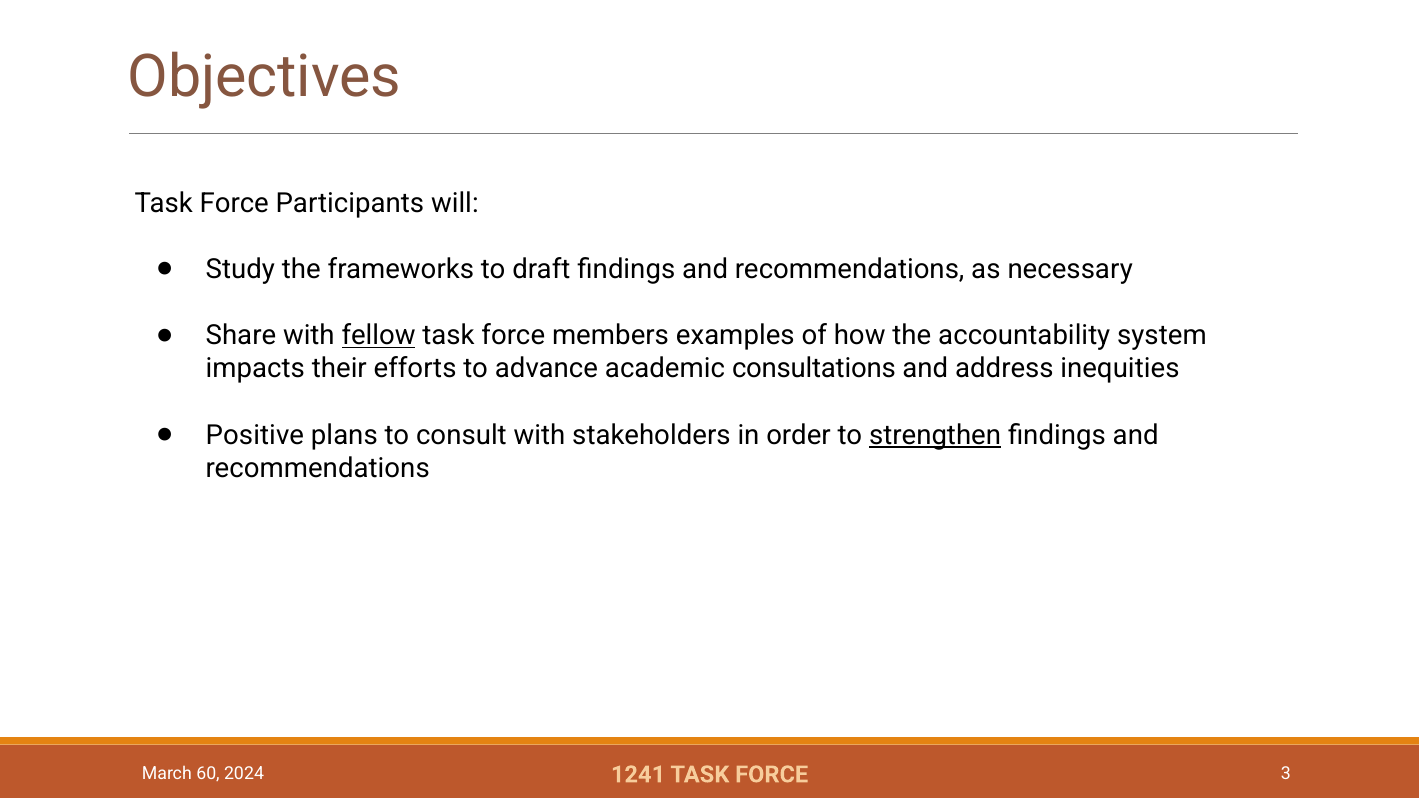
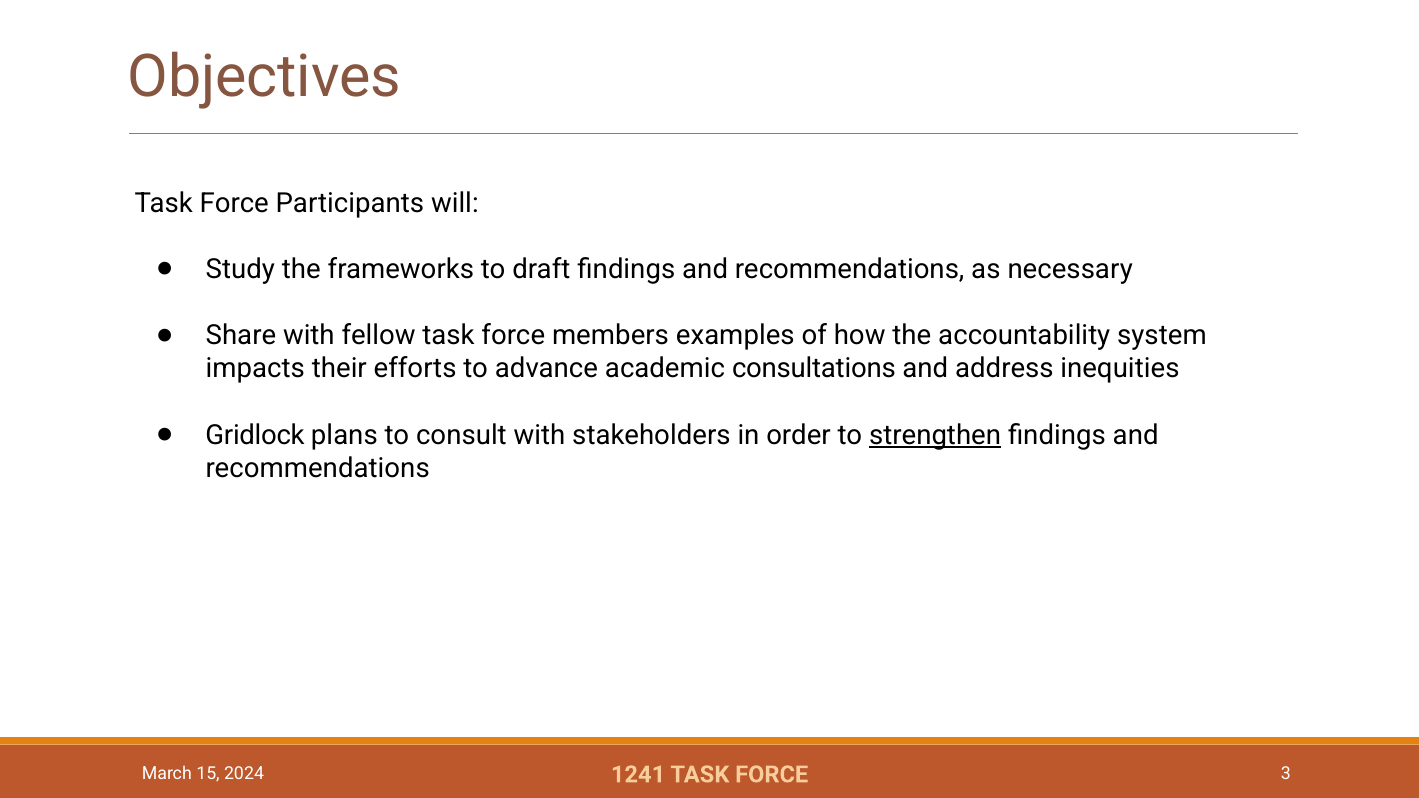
fellow underline: present -> none (379, 336)
Positive: Positive -> Gridlock (255, 435)
60: 60 -> 15 (208, 774)
